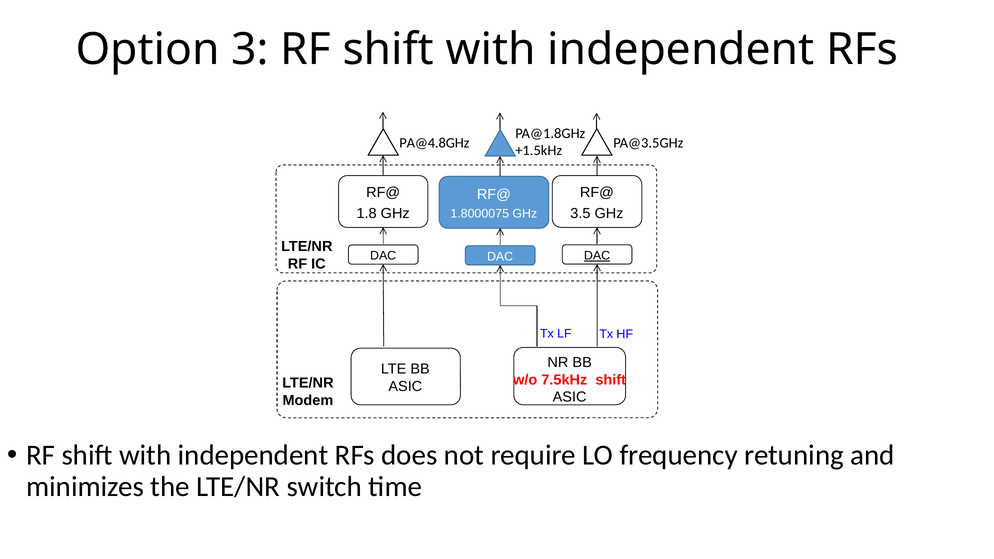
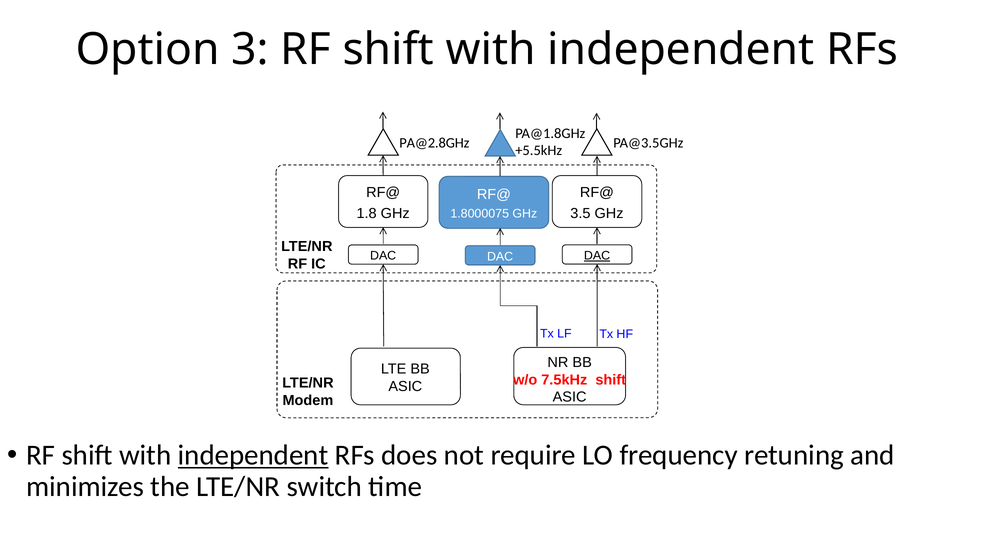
PA@4.8GHz: PA@4.8GHz -> PA@2.8GHz (434, 143)
+1.5kHz: +1.5kHz -> +5.5kHz (539, 151)
independent underline: none -> present (253, 455)
